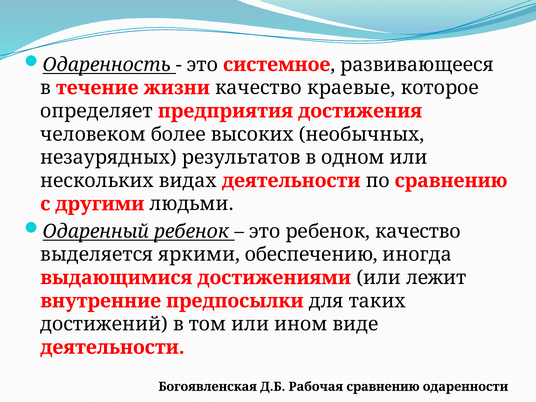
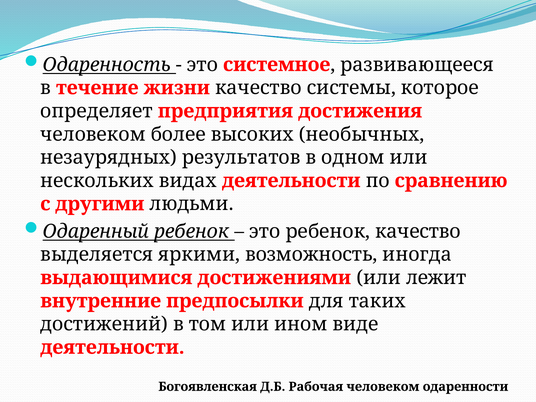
краевые: краевые -> системы (351, 88)
обеспечению: обеспечению -> возможность (311, 255)
Рабочая сравнению: сравнению -> человеком (383, 387)
